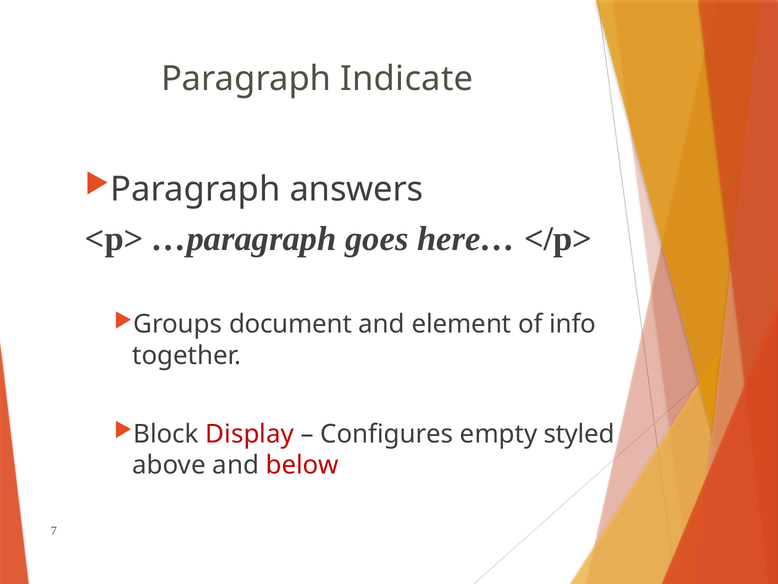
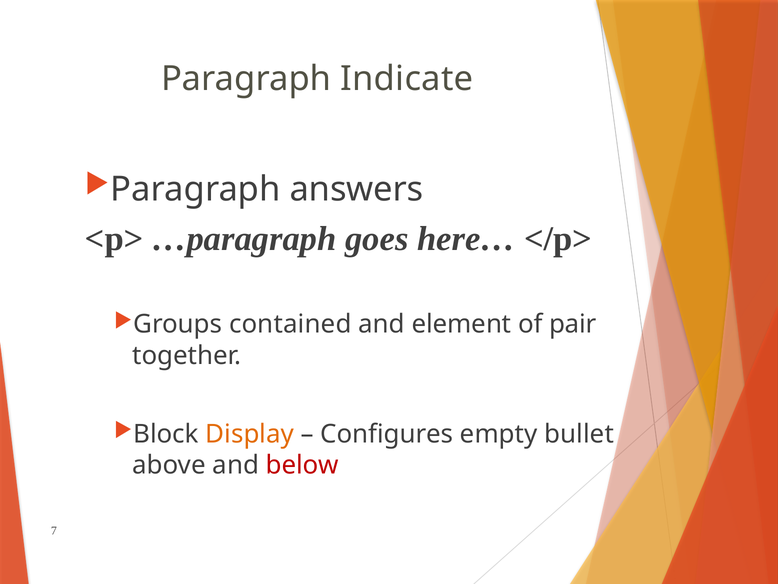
document: document -> contained (290, 324)
info: info -> pair (573, 324)
Display colour: red -> orange (250, 434)
styled: styled -> bullet (579, 434)
